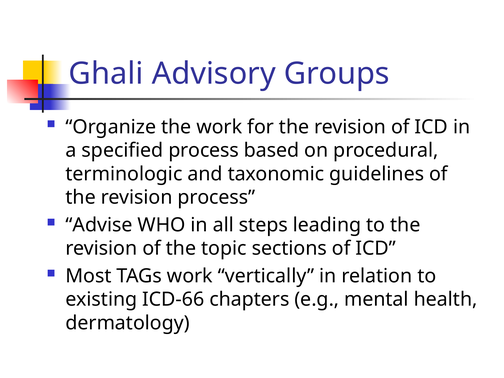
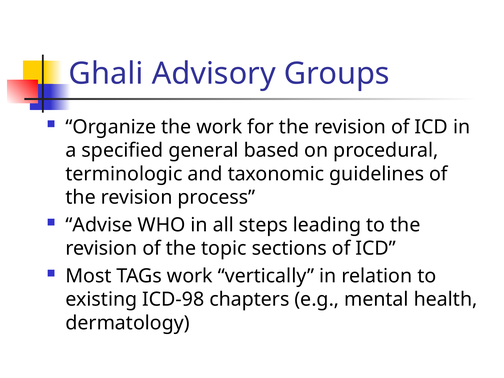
specified process: process -> general (204, 150)
ICD-66: ICD-66 -> ICD-98 (173, 299)
